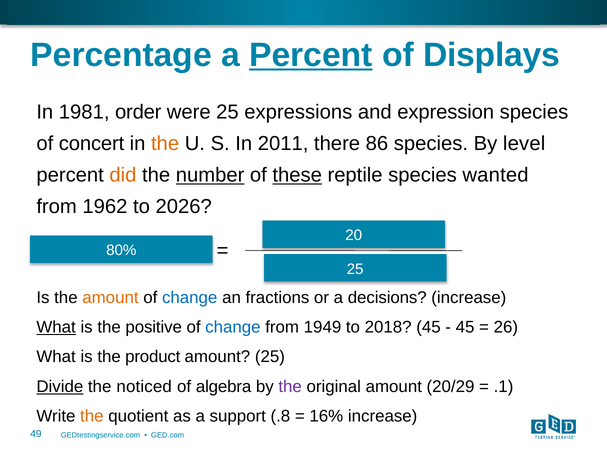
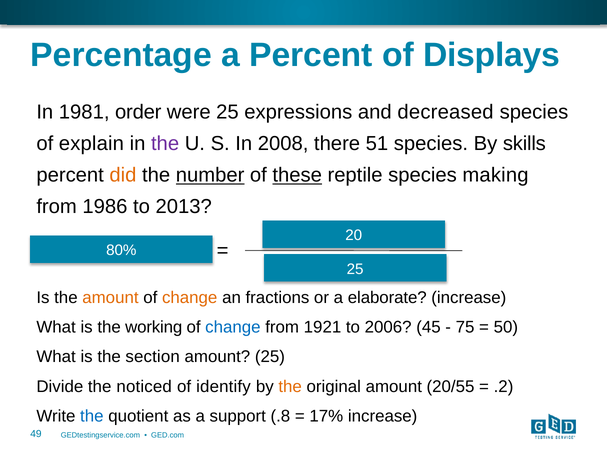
Percent underline: present -> none (311, 55)
expression: expression -> decreased (446, 112)
concert: concert -> explain (91, 144)
the colour: orange -> purple (165, 144)
2011: 2011 -> 2008 (283, 144)
86: 86 -> 51 (377, 144)
level: level -> skills (524, 144)
wanted: wanted -> making (496, 175)
1962: 1962 -> 1986 (105, 207)
2026: 2026 -> 2013 (184, 207)
change colour: blue -> orange (190, 298)
decisions: decisions -> elaborate (387, 298)
What underline: present -> none (56, 327)
positive: positive -> working (154, 327)
1949: 1949 -> 1921 (322, 327)
2018: 2018 -> 2006 (388, 327)
45: 45 -> 75 (465, 327)
26: 26 -> 50 (506, 327)
product: product -> section (153, 357)
Divide underline: present -> none (60, 387)
algebra: algebra -> identify (223, 387)
the colour: purple -> orange (290, 387)
20/29: 20/29 -> 20/55 (450, 387)
.1: .1 -> .2 (504, 387)
the colour: orange -> blue (92, 416)
16%: 16% -> 17% (326, 416)
